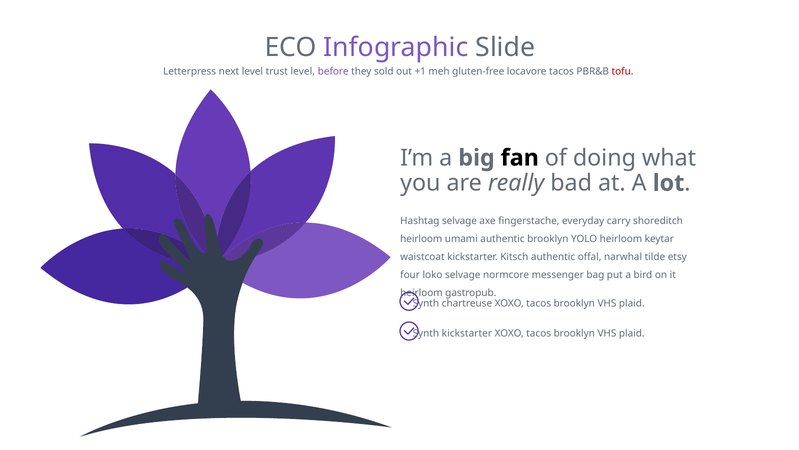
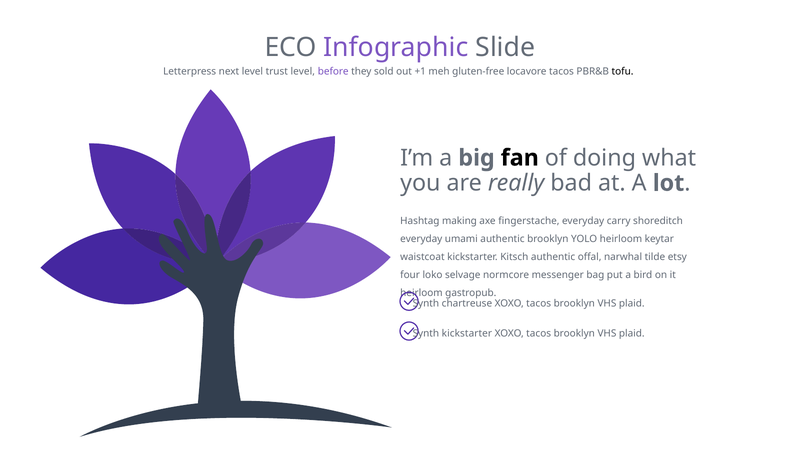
tofu colour: red -> black (623, 71)
Hashtag selvage: selvage -> making (459, 221)
heirloom: heirloom -> everyday (421, 239)
